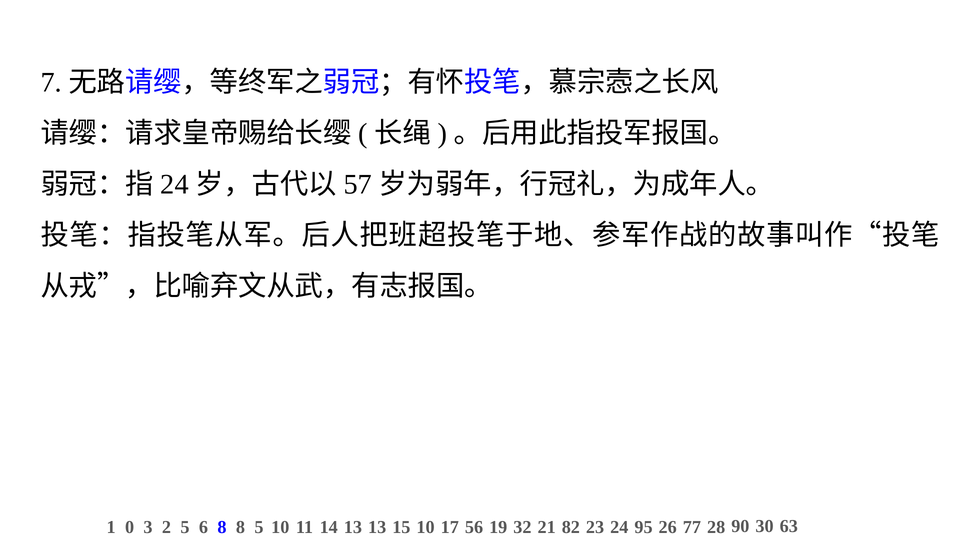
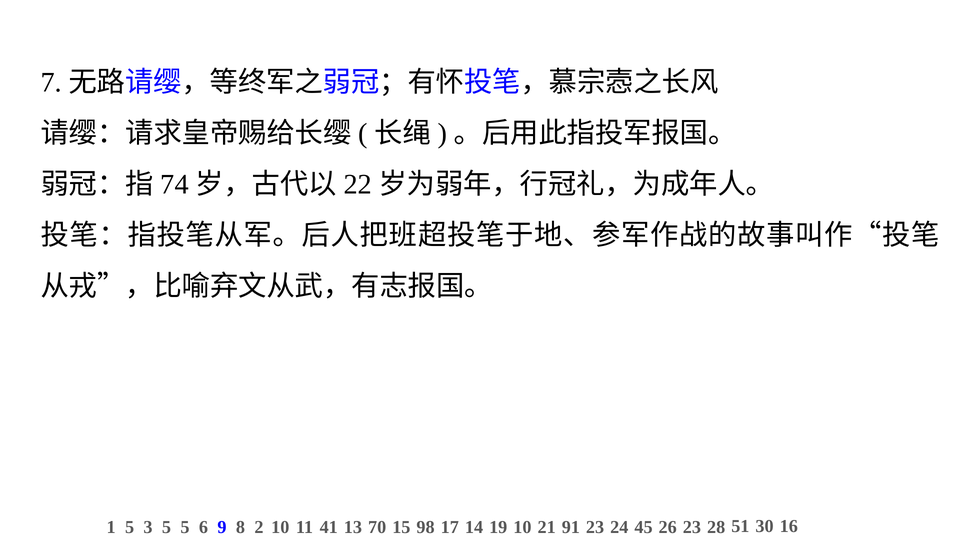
24: 24 -> 74 (175, 184)
57: 57 -> 22 (358, 184)
1 0: 0 -> 5 (130, 527)
3 2: 2 -> 5 (167, 527)
6 8: 8 -> 9 (222, 527)
8 5: 5 -> 2 (259, 527)
14: 14 -> 41 (329, 527)
13 13: 13 -> 70 (377, 527)
15 10: 10 -> 98 (426, 527)
56: 56 -> 14 (474, 527)
19 32: 32 -> 10 (522, 527)
82: 82 -> 91 (571, 527)
95: 95 -> 45 (644, 527)
26 77: 77 -> 23 (692, 527)
90: 90 -> 51 (740, 526)
63: 63 -> 16 (789, 526)
